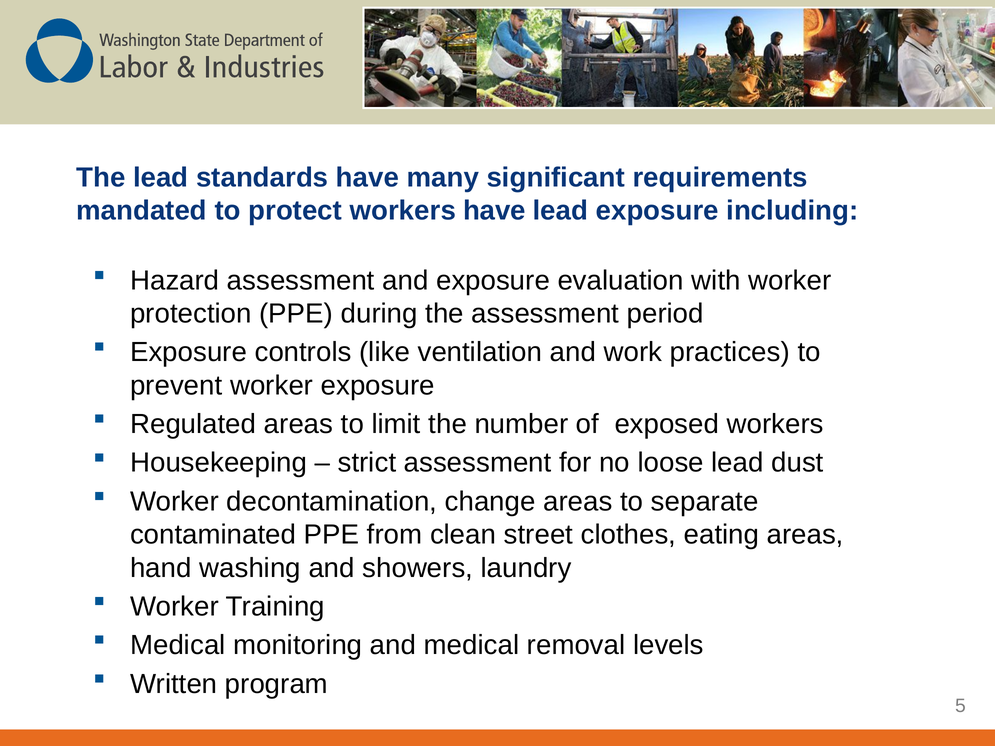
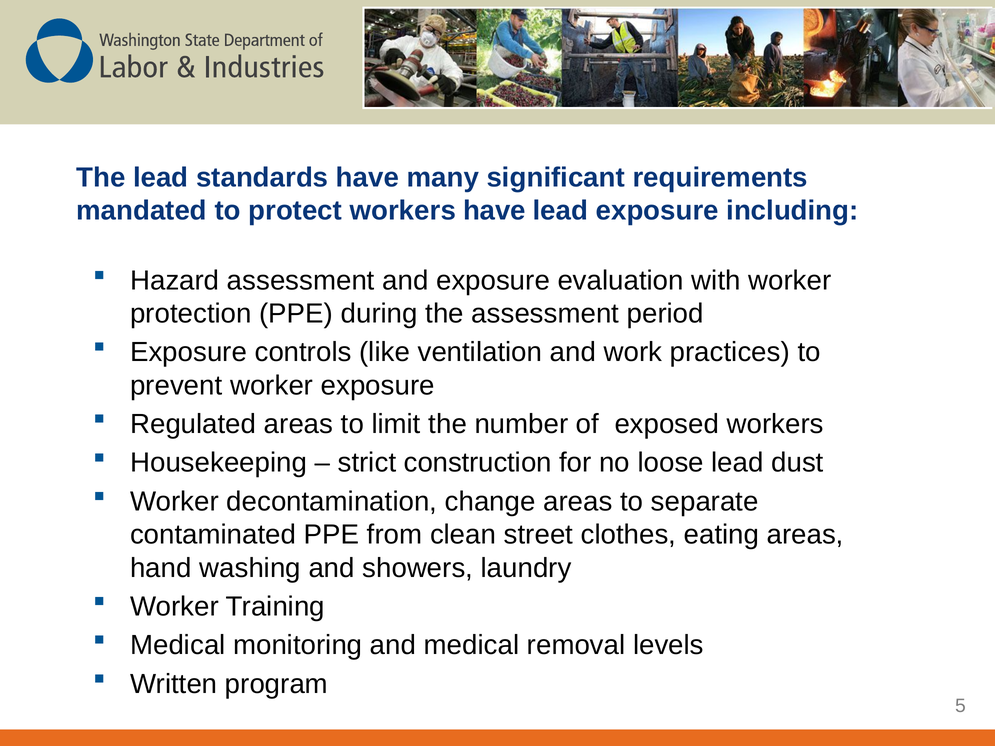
strict assessment: assessment -> construction (478, 463)
